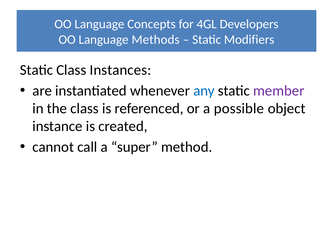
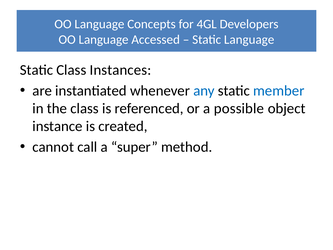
Methods: Methods -> Accessed (156, 39)
Static Modifiers: Modifiers -> Language (249, 39)
member colour: purple -> blue (279, 91)
